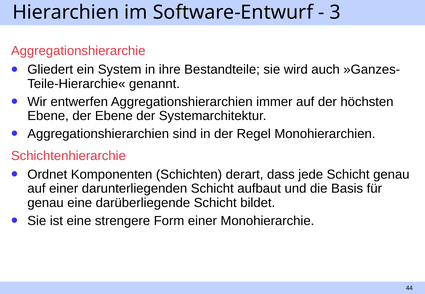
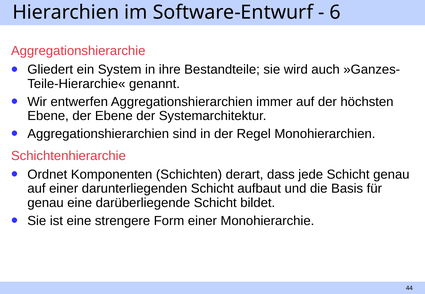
3: 3 -> 6 (335, 12)
